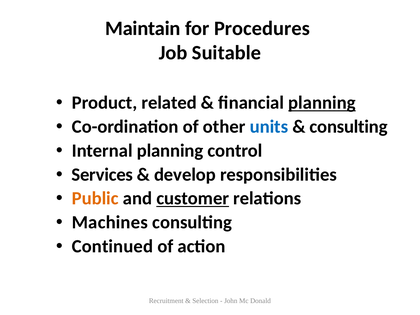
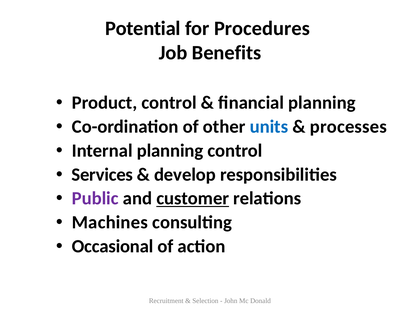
Maintain: Maintain -> Potential (143, 28)
Suitable: Suitable -> Benefits (227, 53)
Product related: related -> control (169, 103)
planning underline: present -> none (322, 103)
consulting: consulting -> processes (348, 127)
Public colour: orange -> purple (95, 198)
Continued: Continued -> Occasional (113, 246)
